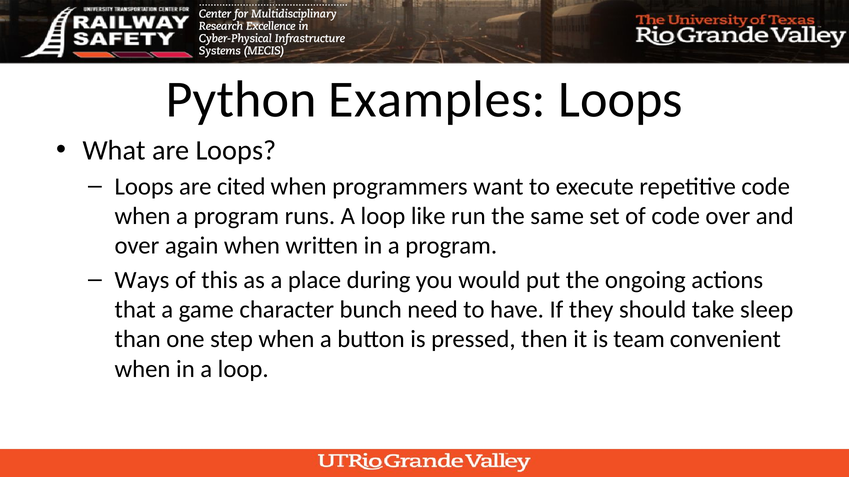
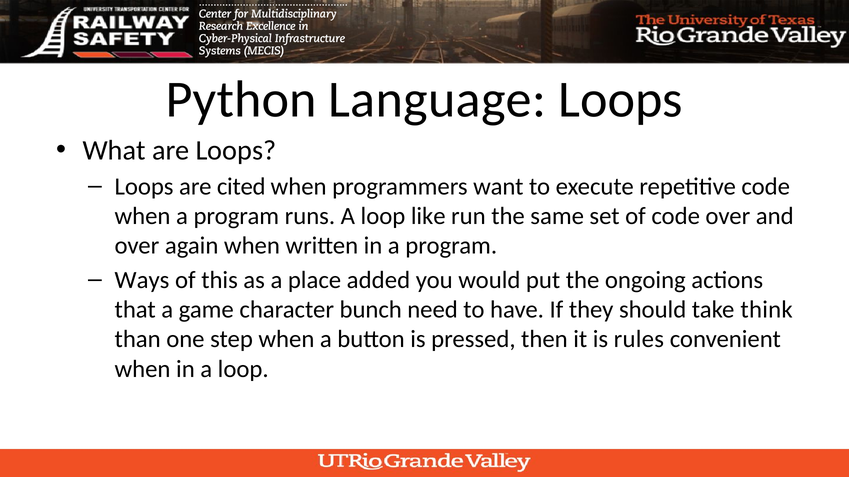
Examples: Examples -> Language (437, 100)
during: during -> added (378, 280)
sleep: sleep -> think (767, 310)
team: team -> rules (639, 340)
